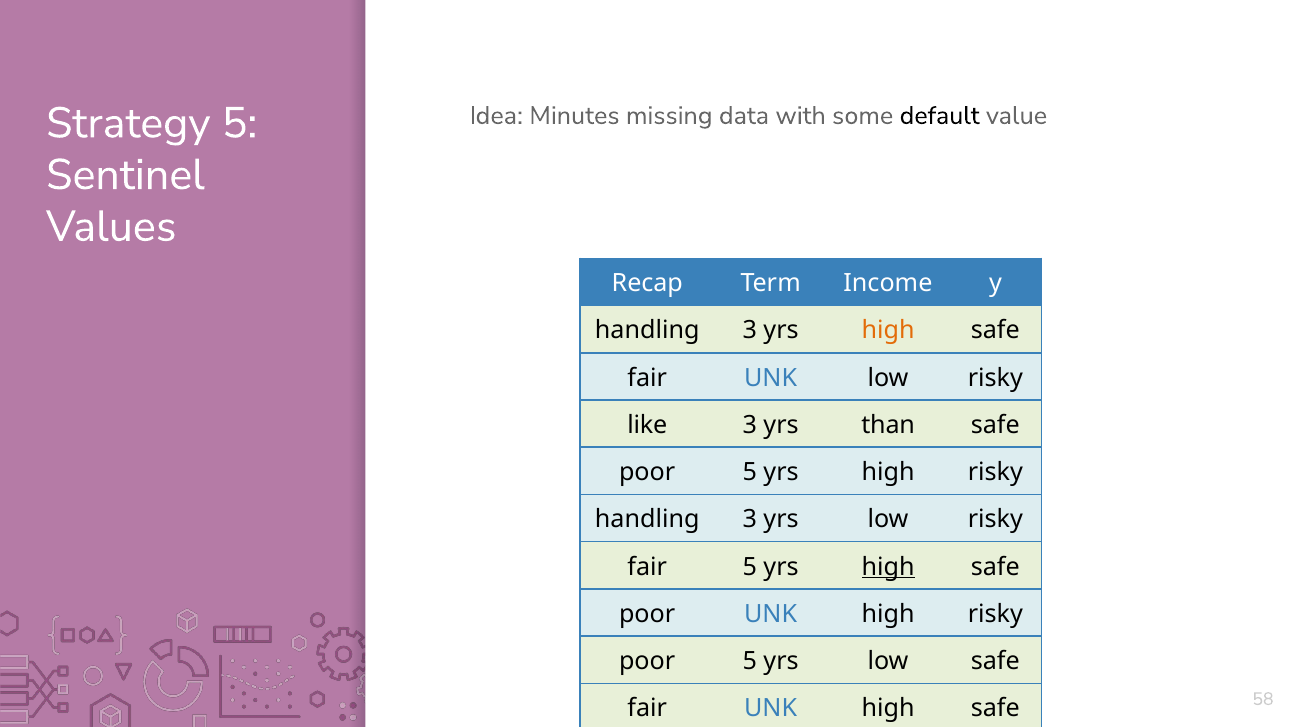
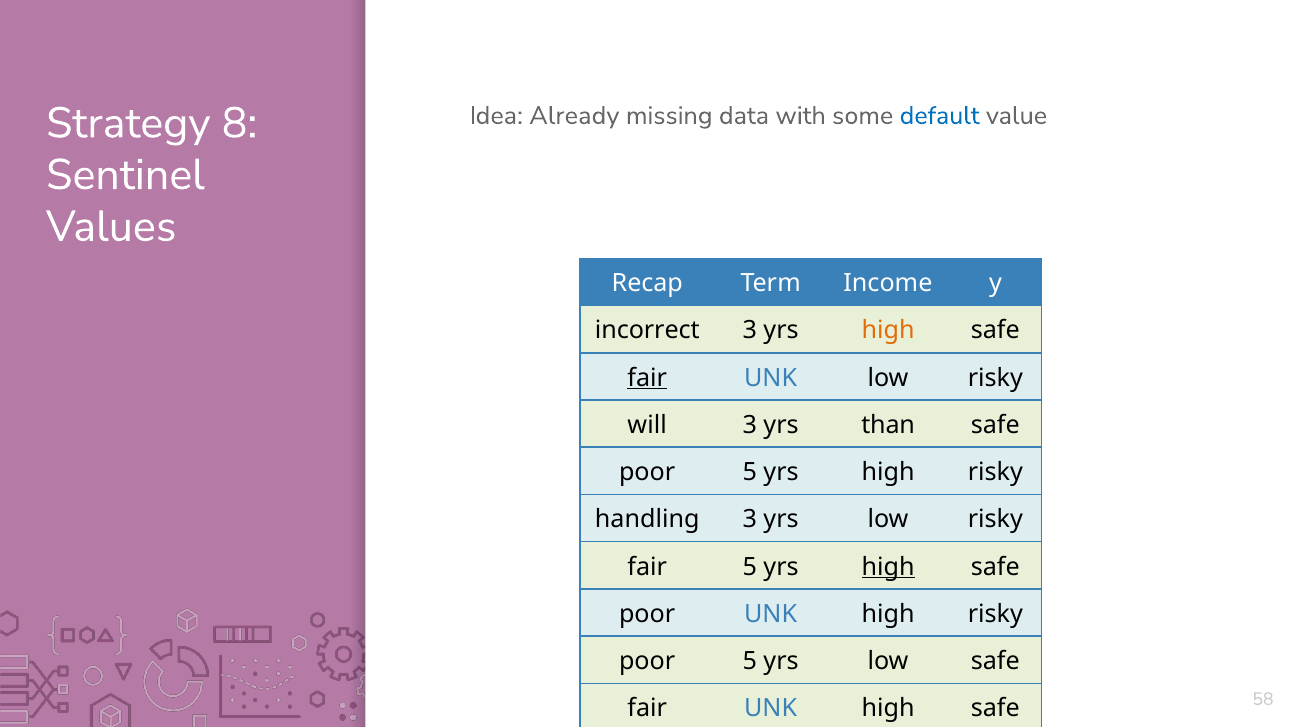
Minutes: Minutes -> Already (574, 116)
default colour: black -> blue (940, 116)
Strategy 5: 5 -> 8 (239, 123)
handling: handling -> incorrect (647, 331)
fair underline: none -> present (647, 378)
like: like -> will (647, 425)
